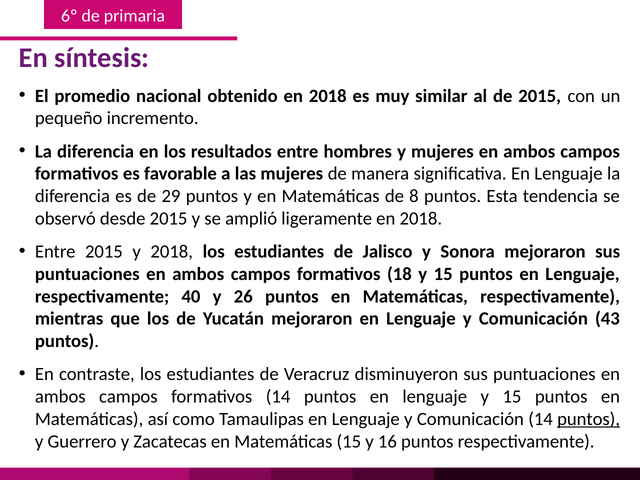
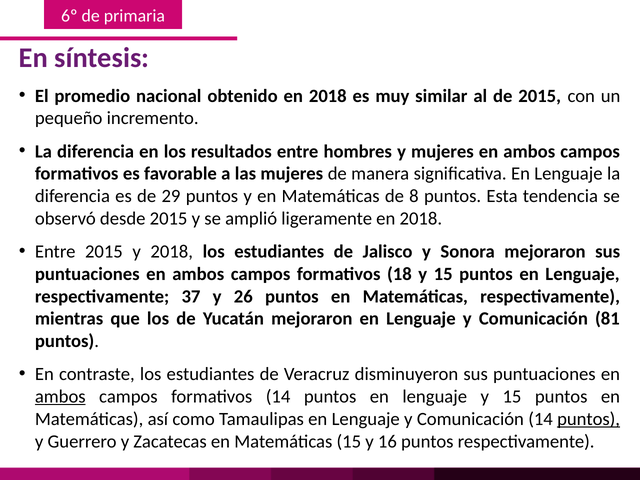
40: 40 -> 37 (191, 296)
43: 43 -> 81 (607, 319)
ambos underline: none -> present (60, 397)
